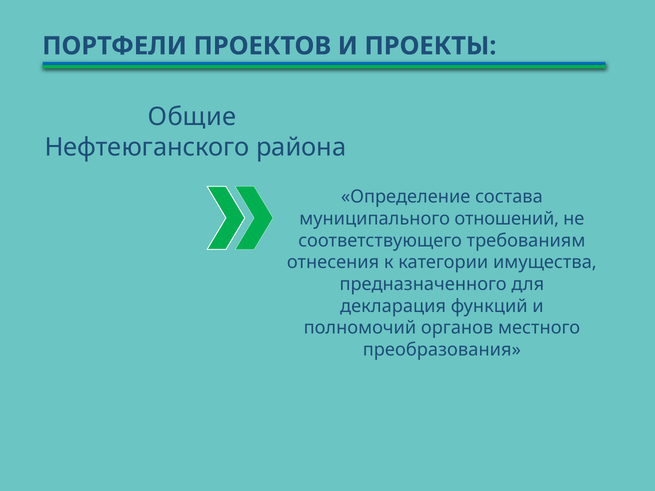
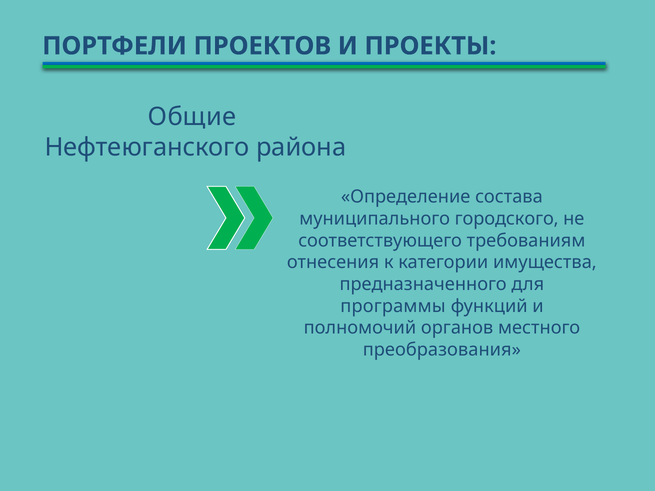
отношений: отношений -> городского (507, 219)
декларация: декларация -> программы (393, 306)
